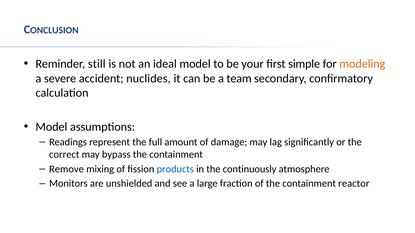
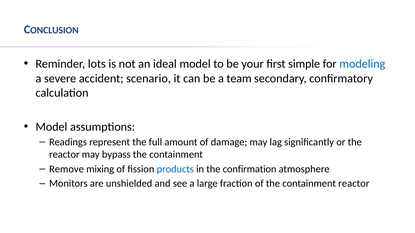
still: still -> lots (97, 64)
modeling colour: orange -> blue (362, 64)
nuclides: nuclides -> scenario (149, 79)
correct: correct -> reactor (64, 155)
continuously: continuously -> confirmation (250, 169)
